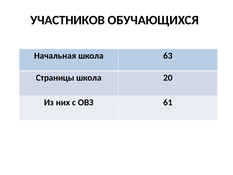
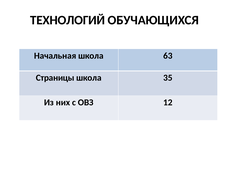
УЧАСТНИКОВ: УЧАСТНИКОВ -> ТЕХНОЛОГИЙ (68, 20)
20: 20 -> 35 (168, 78)
61: 61 -> 12 (168, 102)
